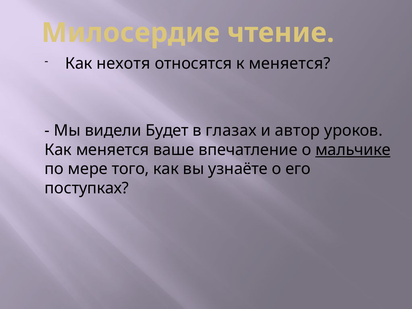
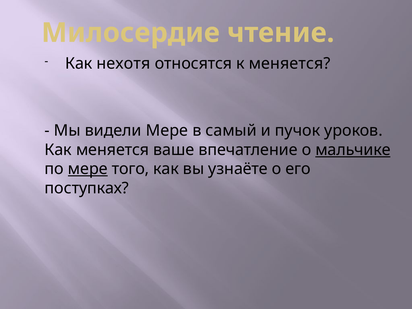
видели Будет: Будет -> Мере (167, 131)
глазах: глазах -> самый (231, 131)
автор: автор -> пучок (298, 131)
мере underline: none -> present (88, 169)
